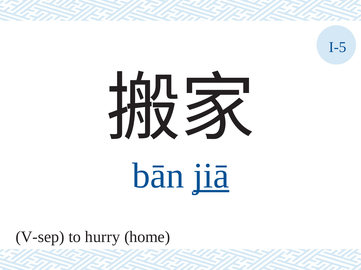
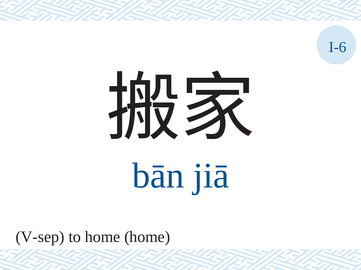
I-5: I-5 -> I-6 (338, 47)
jiā underline: present -> none (211, 176)
to hurry: hurry -> home (103, 238)
